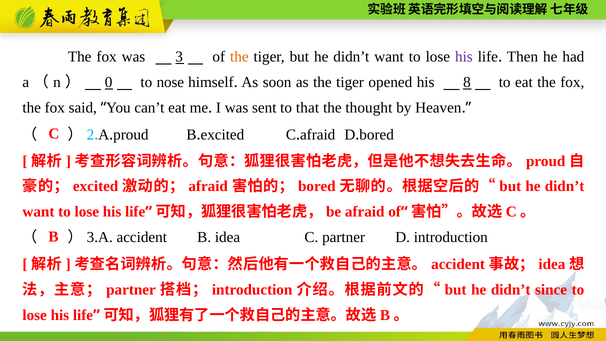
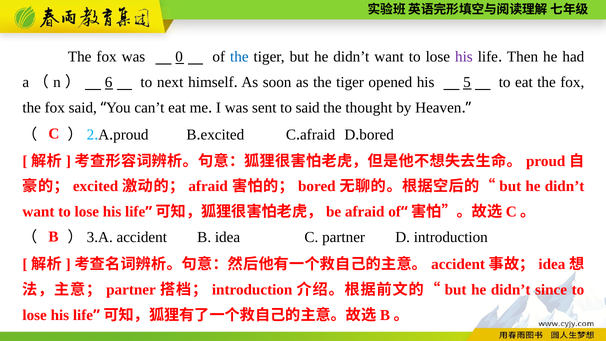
3: 3 -> 0 (179, 57)
the colour: orange -> blue (239, 57)
0: 0 -> 6 (109, 82)
nose: nose -> next (170, 82)
8: 8 -> 5 (467, 82)
to that: that -> said (308, 108)
